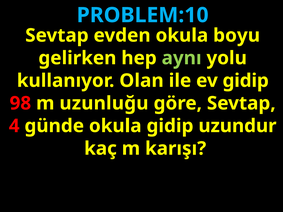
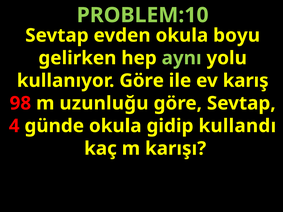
PROBLEM:10 colour: light blue -> light green (143, 15)
kullanıyor Olan: Olan -> Göre (142, 81)
ev gidip: gidip -> karış (246, 81)
uzundur: uzundur -> kullandı (237, 126)
